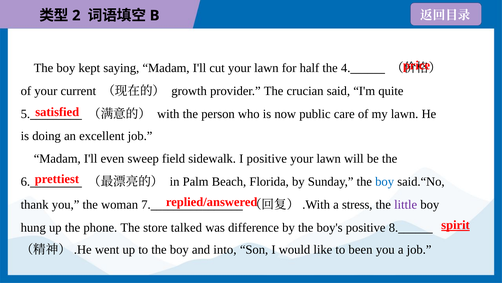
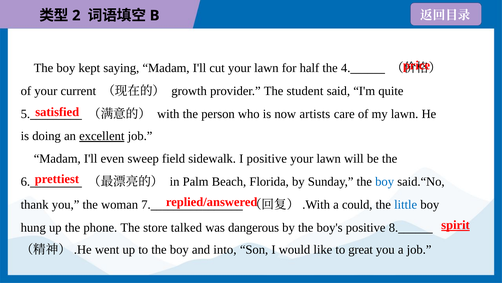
crucian: crucian -> student (305, 91)
public: public -> artists (315, 114)
excellent underline: none -> present (102, 136)
stress: stress -> could (357, 204)
little colour: purple -> blue (406, 204)
difference: difference -> dangerous (254, 227)
been: been -> great (361, 249)
